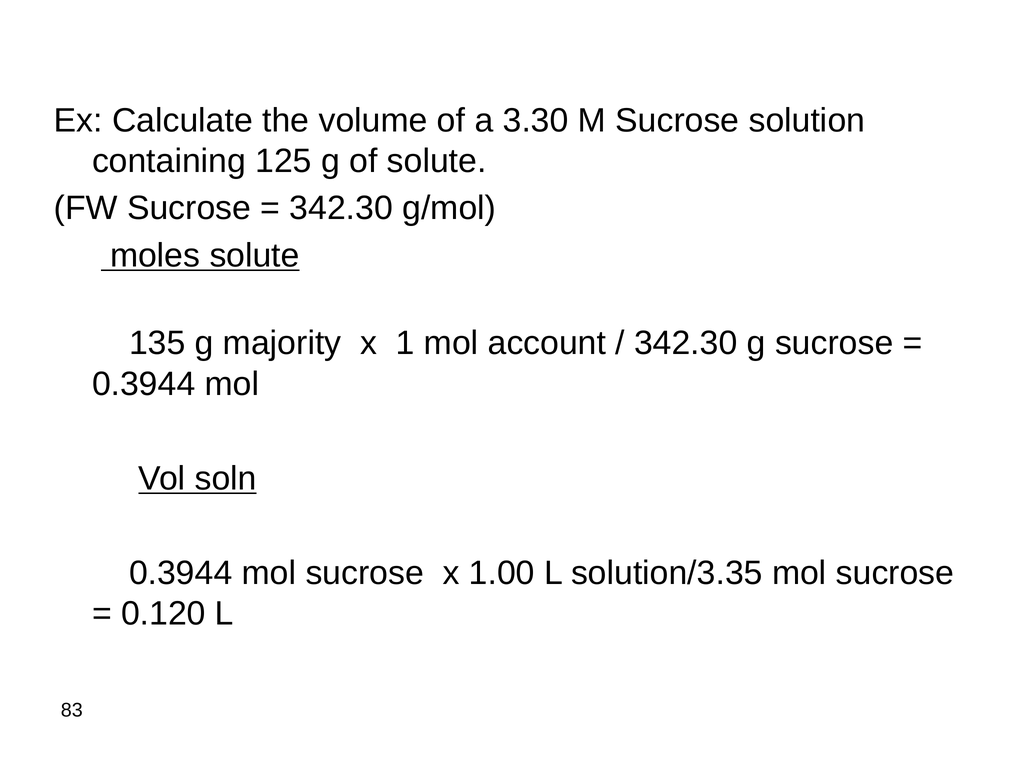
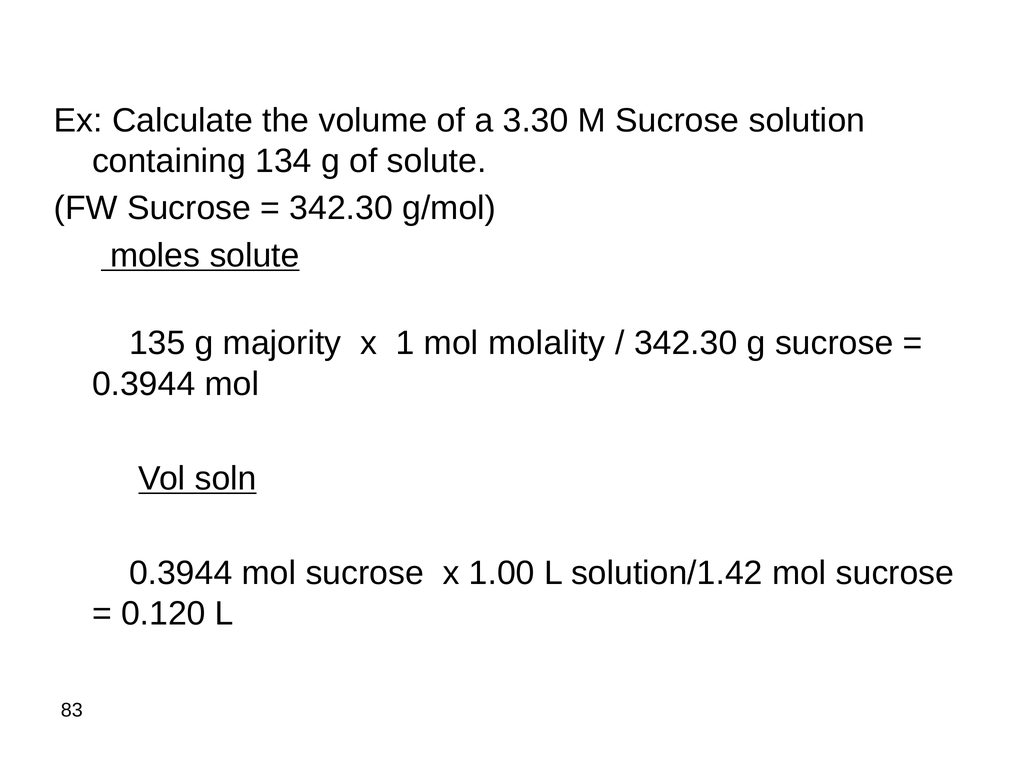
125: 125 -> 134 (284, 161)
account: account -> molality (547, 344)
solution/3.35: solution/3.35 -> solution/1.42 (667, 573)
